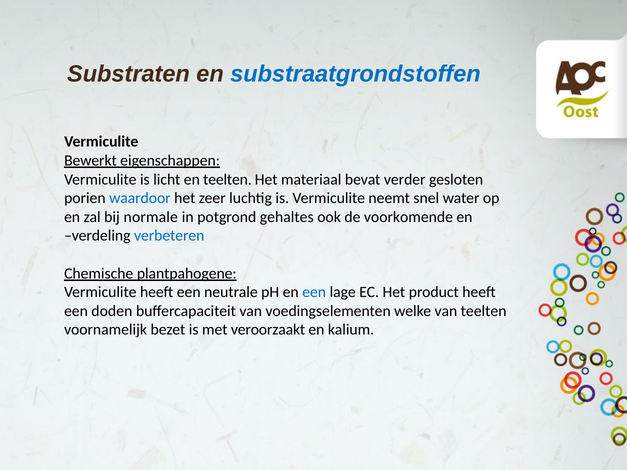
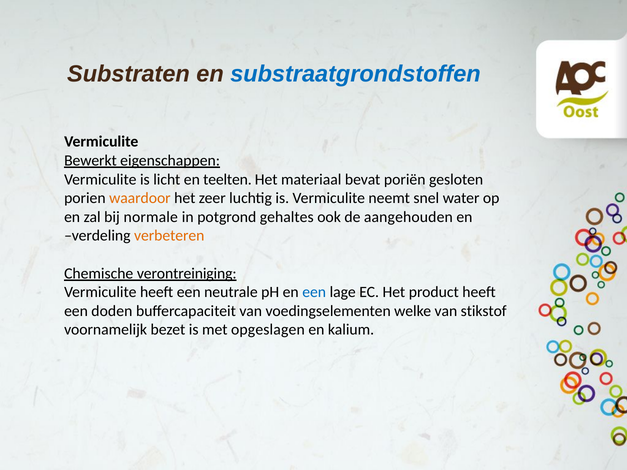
verder: verder -> poriën (405, 179)
waardoor colour: blue -> orange (140, 198)
voorkomende: voorkomende -> aangehouden (408, 217)
verbeteren colour: blue -> orange (169, 236)
plantpahogene: plantpahogene -> verontreiniging (187, 274)
van teelten: teelten -> stikstof (484, 311)
veroorzaakt: veroorzaakt -> opgeslagen (268, 330)
